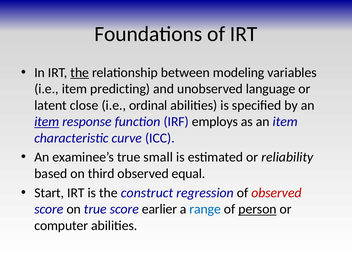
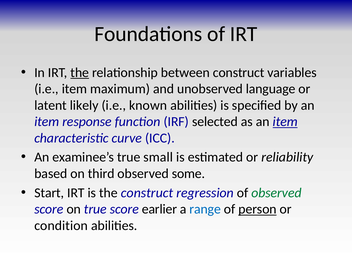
between modeling: modeling -> construct (239, 73)
predicting: predicting -> maximum (120, 89)
close: close -> likely (84, 105)
ordinal: ordinal -> known (148, 105)
item underline: present -> none (47, 122)
employs: employs -> selected (215, 122)
item underline: none -> present (285, 122)
equal: equal -> some (188, 174)
observed colour: red -> green (276, 193)
computer: computer -> condition (61, 226)
